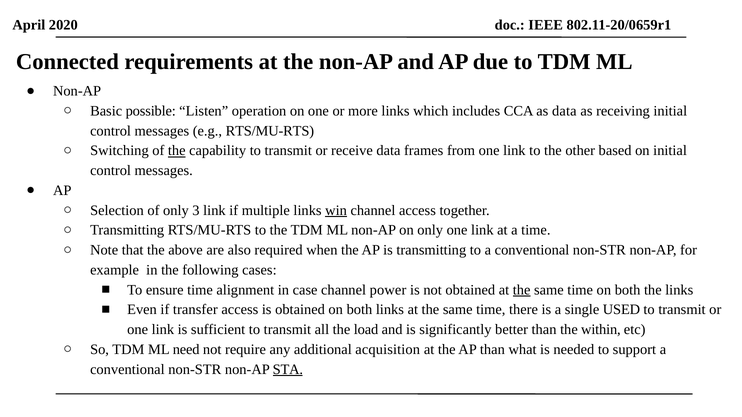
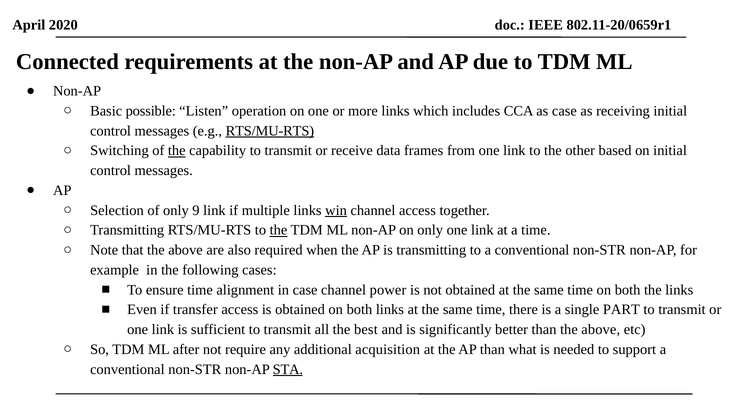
as data: data -> case (564, 111)
RTS/MU-RTS underline: none -> present (270, 131)
3: 3 -> 9 (196, 211)
the underline: none -> present (279, 230)
the underline: present -> none (522, 290)
USED: USED -> PART (621, 310)
load: load -> best (366, 330)
than the within: within -> above (601, 330)
need: need -> after (186, 350)
